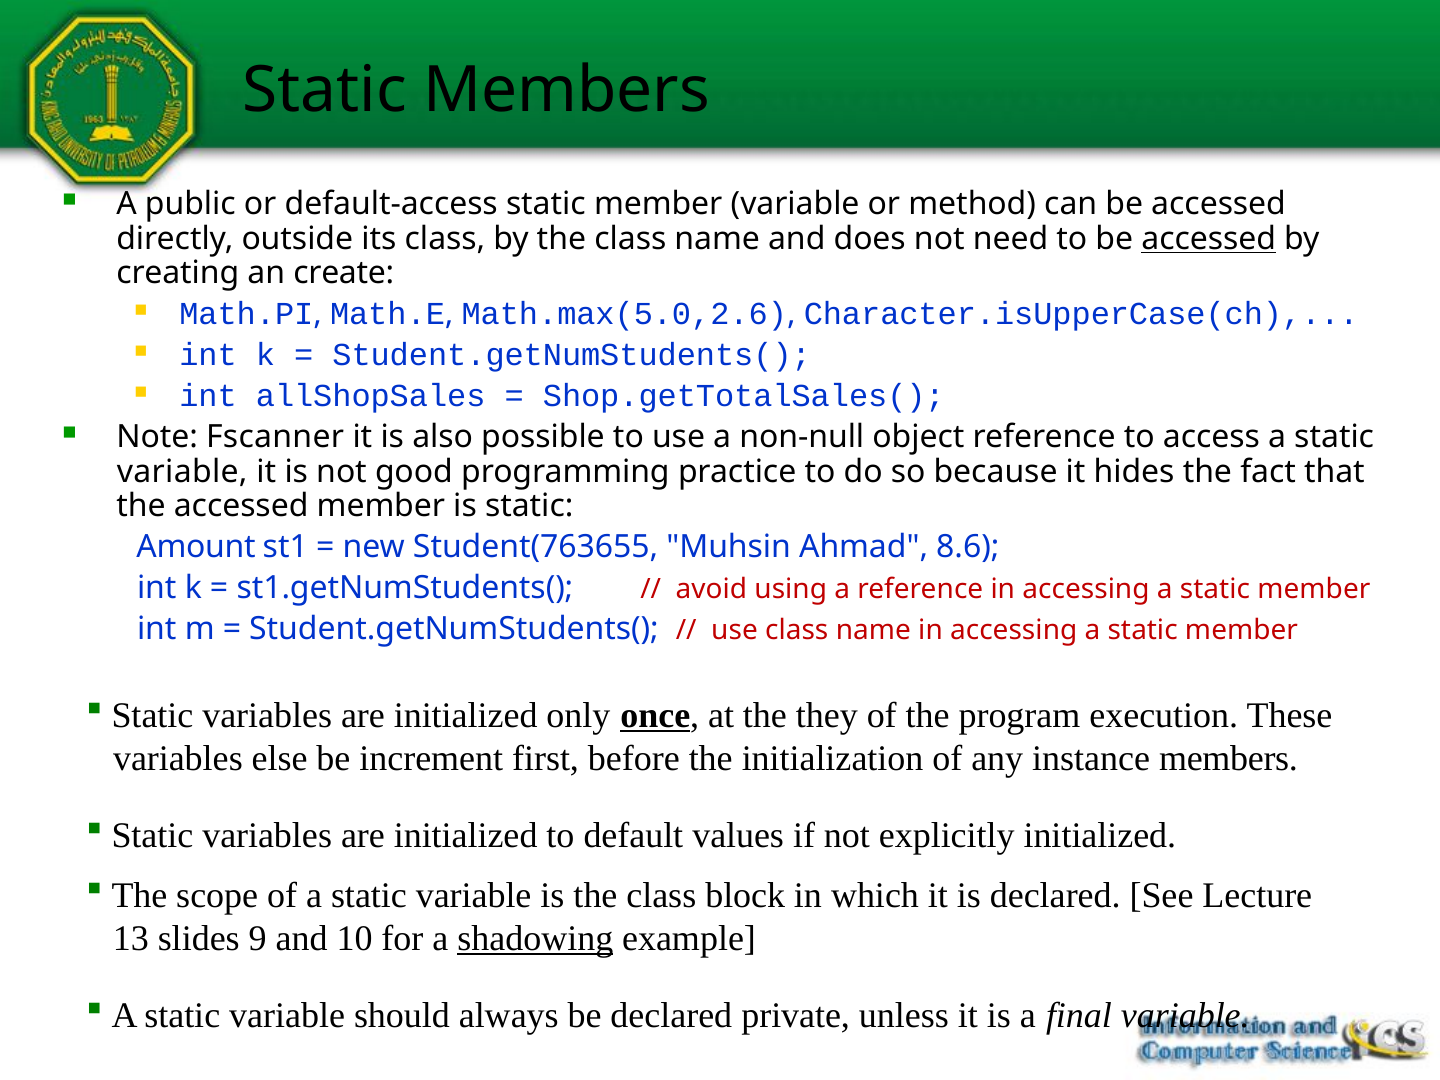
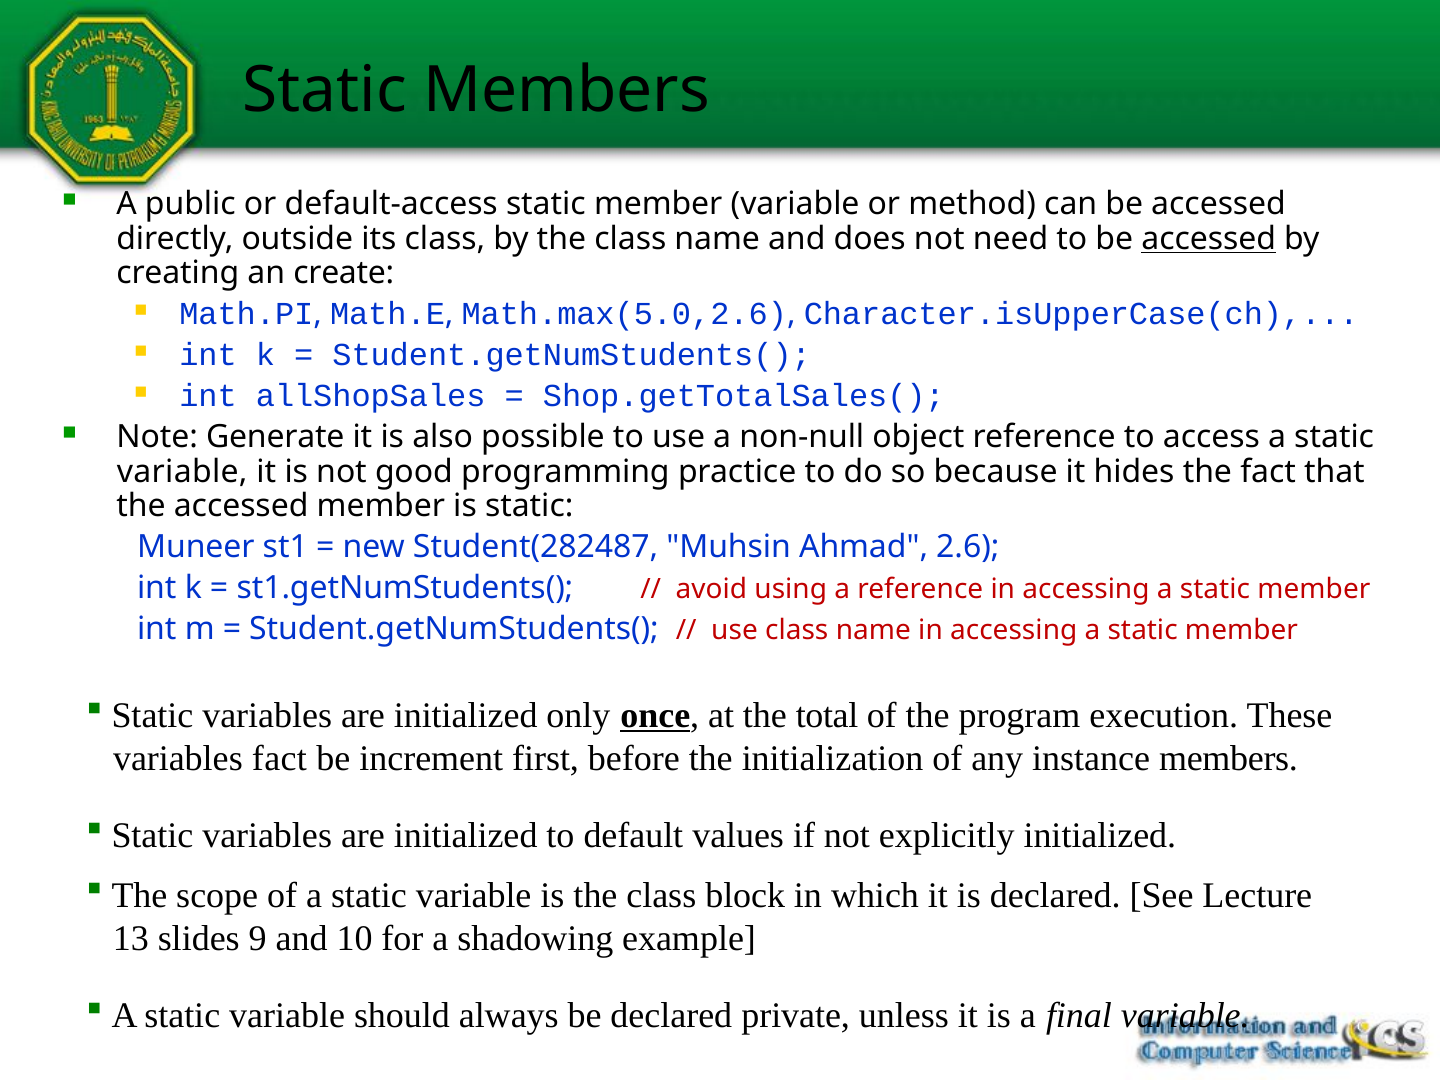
Fscanner: Fscanner -> Generate (275, 437)
Amount: Amount -> Muneer (196, 547)
Student(763655: Student(763655 -> Student(282487 (536, 547)
8.6: 8.6 -> 2.6 (968, 547)
they: they -> total (827, 715)
variables else: else -> fact (279, 758)
shadowing underline: present -> none (535, 938)
